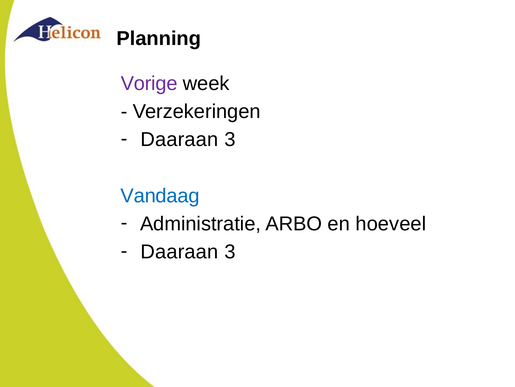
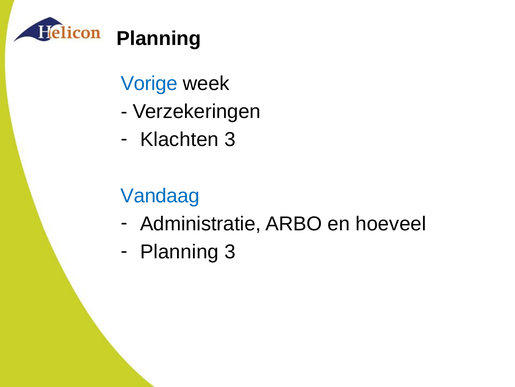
Vorige colour: purple -> blue (149, 83)
Daaraan: Daaraan -> Klachten (179, 139)
Daaraan: Daaraan -> Planning (179, 251)
